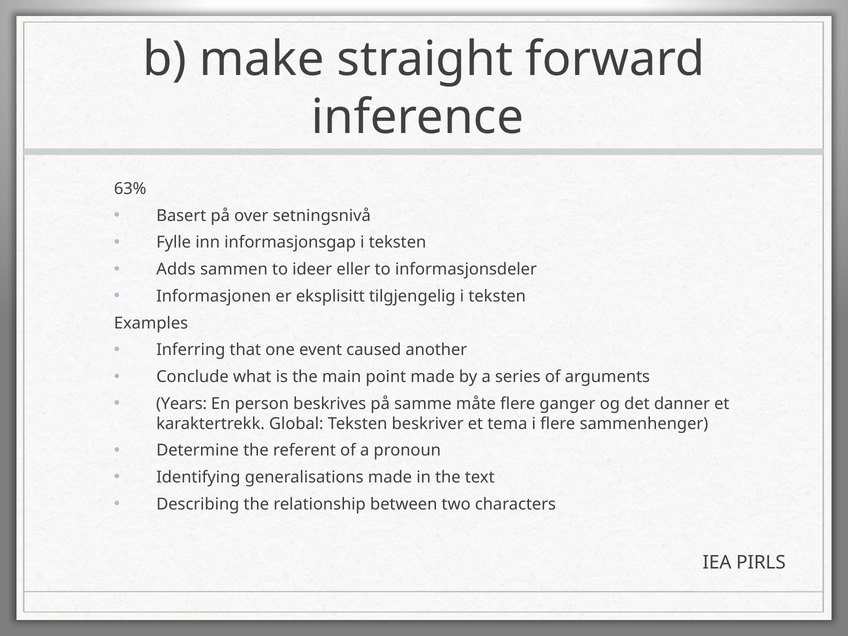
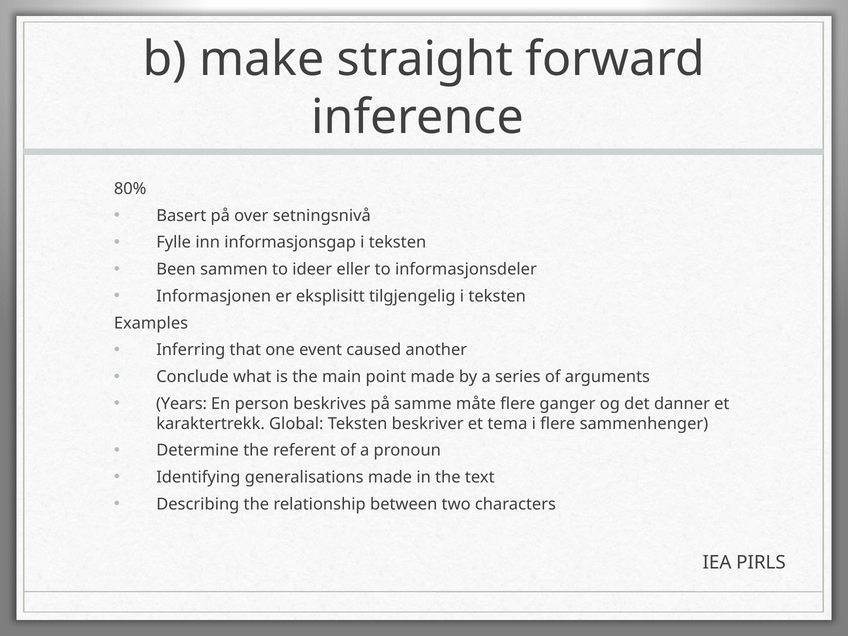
63%: 63% -> 80% (130, 189)
Adds: Adds -> Been (176, 269)
